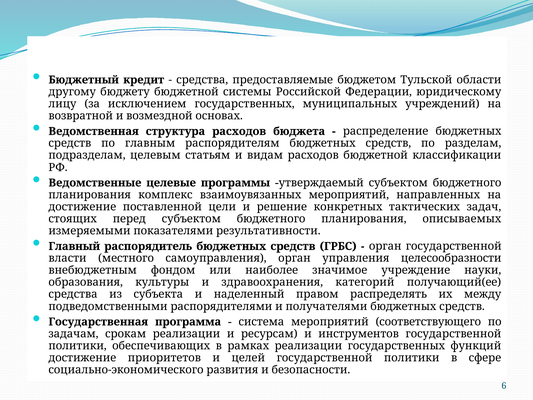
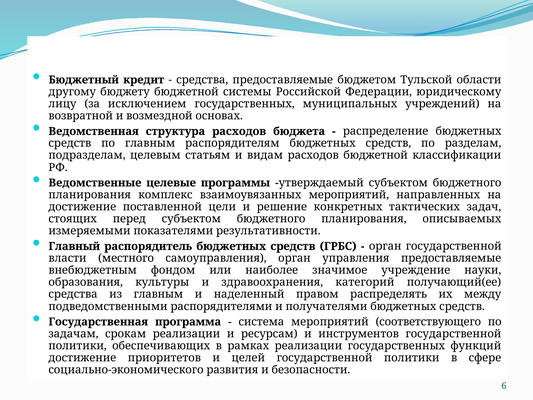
управления целесообразности: целесообразности -> предоставляемые (451, 258)
из субъекта: субъекта -> главным (158, 294)
